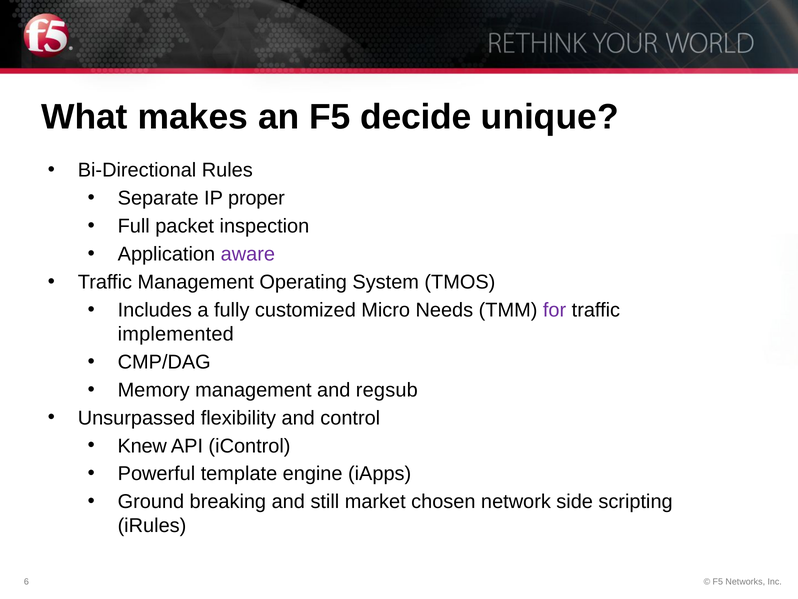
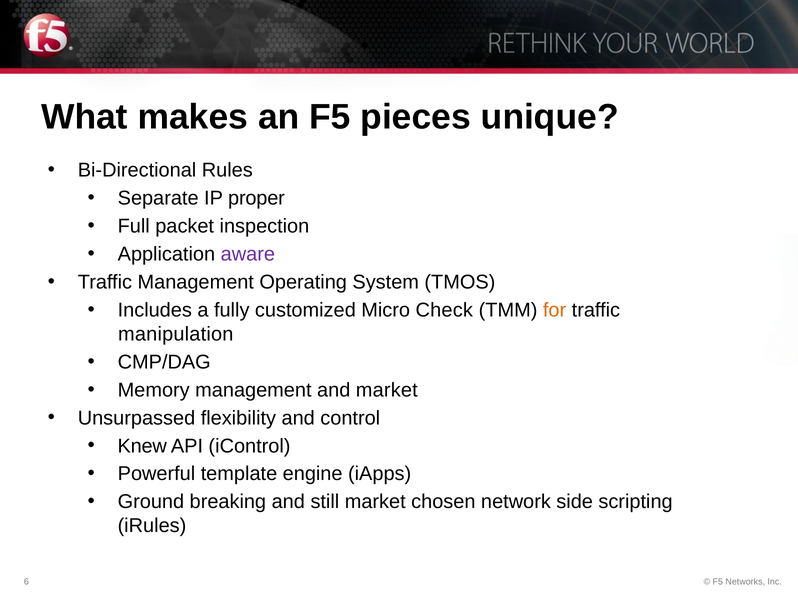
decide: decide -> pieces (416, 117)
Needs: Needs -> Check (444, 310)
for colour: purple -> orange (555, 310)
implemented: implemented -> manipulation (176, 334)
and regsub: regsub -> market (387, 390)
